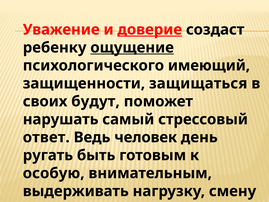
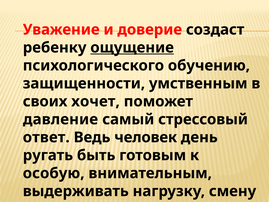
доверие underline: present -> none (150, 30)
имеющий: имеющий -> обучению (209, 65)
защищаться: защищаться -> умственным (198, 83)
будут: будут -> хочет (96, 101)
нарушать: нарушать -> давление (61, 119)
